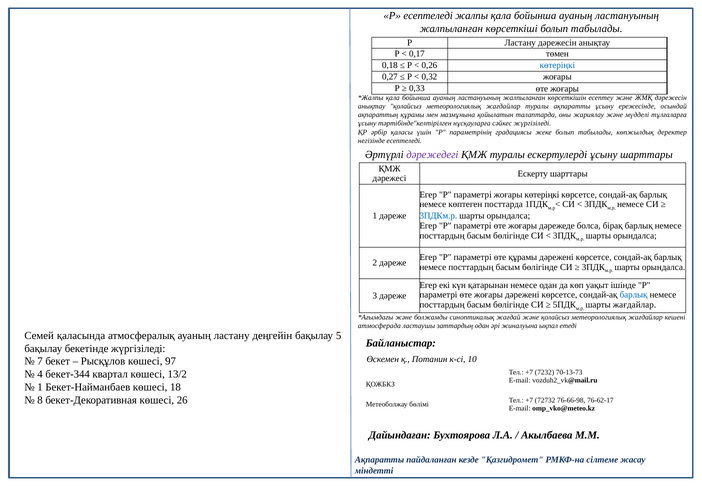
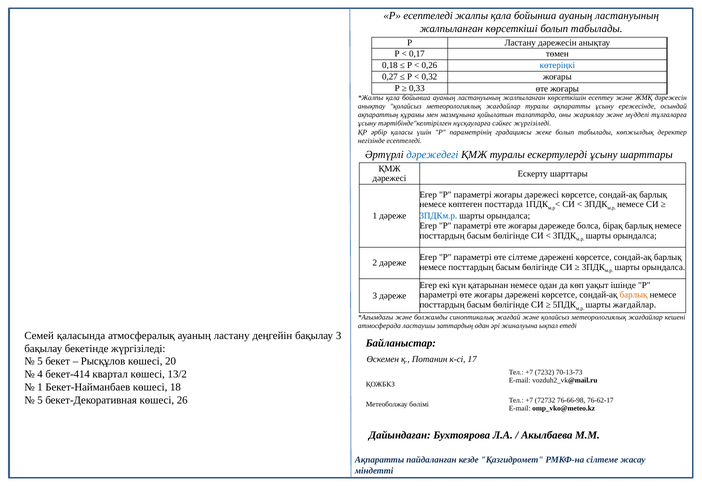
дәрежедегі colour: purple -> blue (432, 154)
жоғары көтеріңкі: көтеріңкі -> дәрежесі (542, 195)
өте құрамы: құрамы -> сілтеме (523, 257)
барлық colour: blue -> orange (634, 295)
бақылау 5: 5 -> 3 (339, 335)
10: 10 -> 17 (472, 359)
7: 7 -> 5 (40, 361)
97: 97 -> 20 (171, 361)
бекет-344: бекет-344 -> бекет-414 (68, 374)
8: 8 -> 5 (40, 400)
